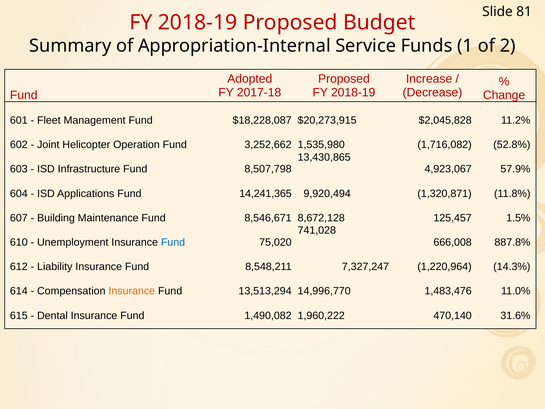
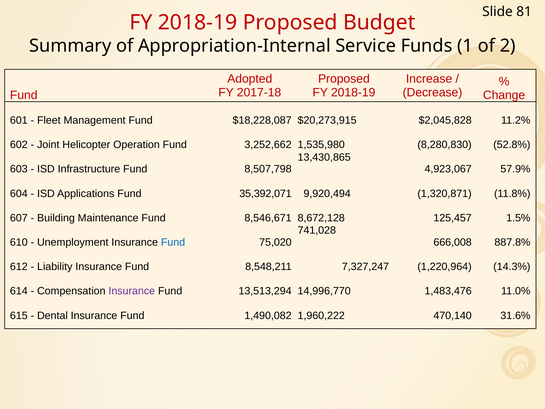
1,716,082: 1,716,082 -> 8,280,830 (445, 145)
14,241,365: 14,241,365 -> 35,392,071 (266, 193)
Insurance colour: orange -> purple (132, 291)
